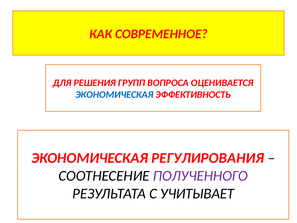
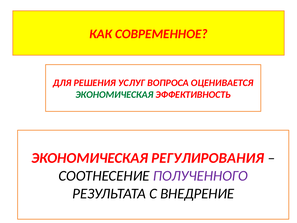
ГРУПП: ГРУПП -> УСЛУГ (131, 83)
ЭКОНОМИЧЕСКАЯ colour: blue -> green (114, 95)
УЧИТЫВАЕТ: УЧИТЫВАЕТ -> ВНЕДРЕНИЕ (197, 193)
